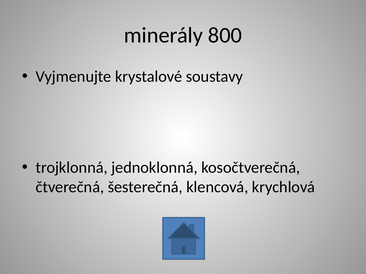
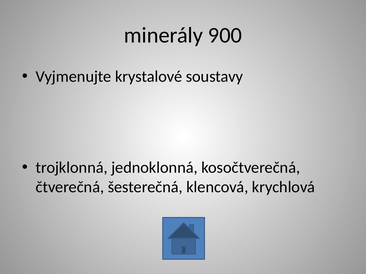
800: 800 -> 900 (225, 35)
